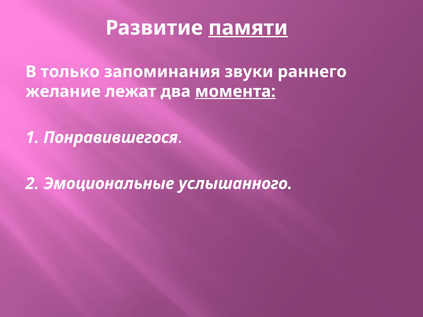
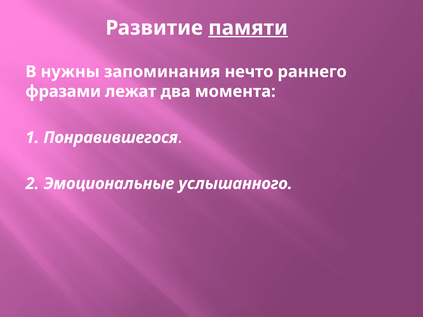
только: только -> нужны (70, 72)
звуки: звуки -> нечто (249, 72)
желание: желание -> фразами (63, 92)
момента underline: present -> none (235, 92)
